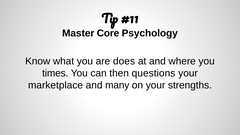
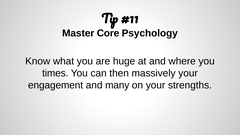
does: does -> huge (124, 61)
questions: questions -> massively (154, 73)
marketplace: marketplace -> engagement (56, 85)
